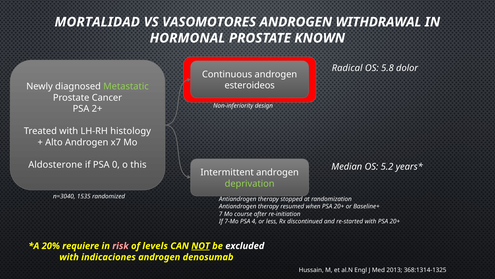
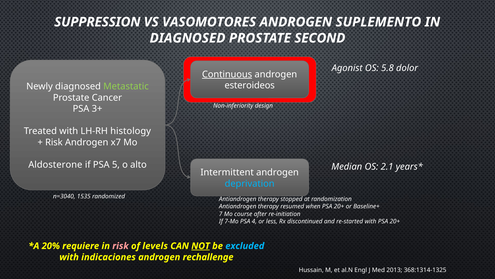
MORTALIDAD: MORTALIDAD -> SUPPRESSION (97, 22)
WITHDRAWAL: WITHDRAWAL -> SUPLEMENTO (378, 22)
HORMONAL: HORMONAL -> DIAGNOSED (188, 38)
KNOWN: KNOWN -> SECOND (320, 38)
Radical: Radical -> Agonist (347, 68)
Continuous underline: none -> present (227, 74)
2+: 2+ -> 3+ (97, 109)
Alto: Alto -> Risk (54, 142)
0: 0 -> 5 (116, 164)
this: this -> alto (139, 164)
5.2: 5.2 -> 2.1 (387, 167)
deprivation colour: light green -> light blue (250, 183)
excluded colour: white -> light blue (245, 246)
denosumab: denosumab -> rechallenge (208, 257)
